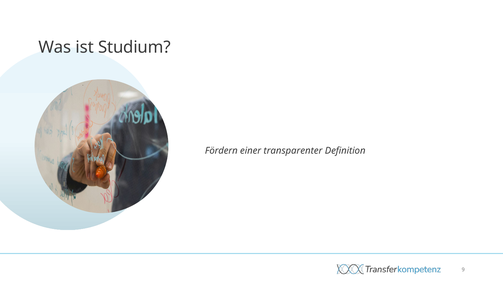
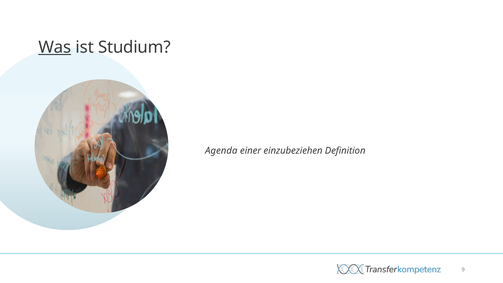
Was underline: none -> present (55, 47)
Fördern: Fördern -> Agenda (221, 151)
transparenter: transparenter -> einzubeziehen (293, 151)
